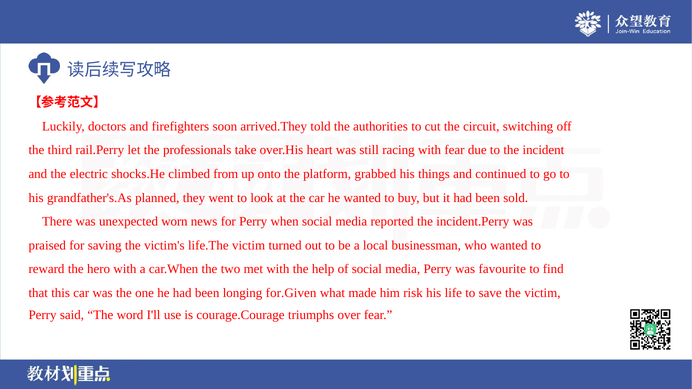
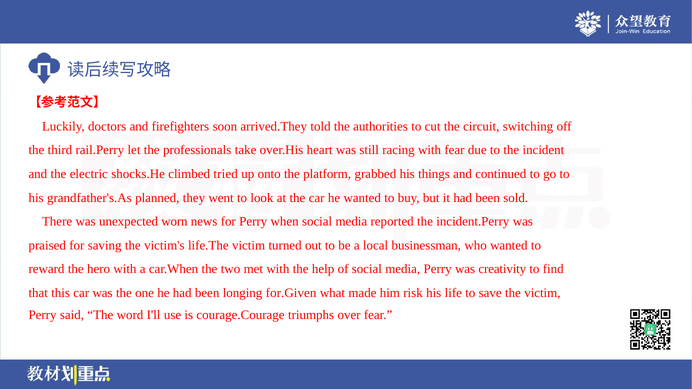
from: from -> tried (226, 174)
favourite: favourite -> creativity (502, 269)
